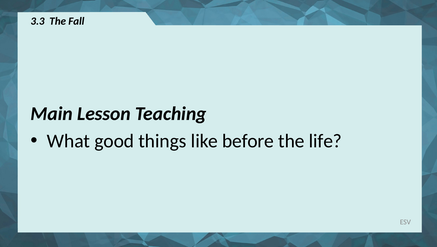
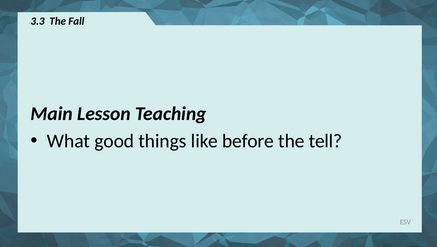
life: life -> tell (325, 141)
